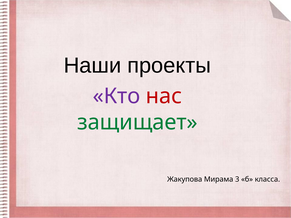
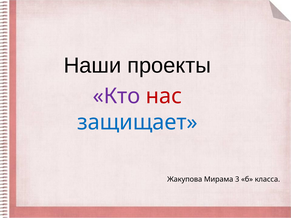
защищает colour: green -> blue (137, 122)
